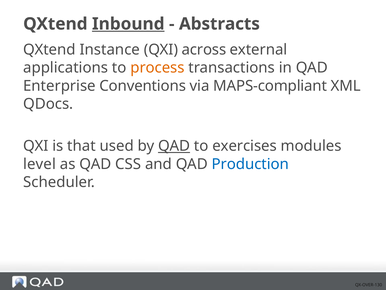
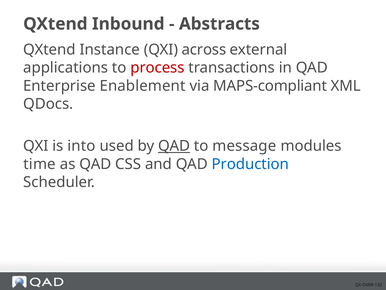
Inbound underline: present -> none (128, 24)
process colour: orange -> red (157, 68)
Conventions: Conventions -> Enablement (143, 86)
that: that -> into (81, 146)
exercises: exercises -> message (244, 146)
level: level -> time (40, 164)
